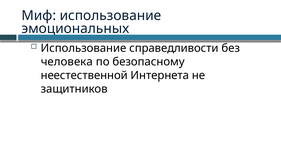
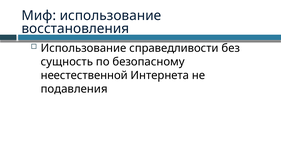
эмоциональных: эмоциональных -> восстановления (75, 29)
человека: человека -> сущность (67, 62)
защитников: защитников -> подавления (74, 89)
